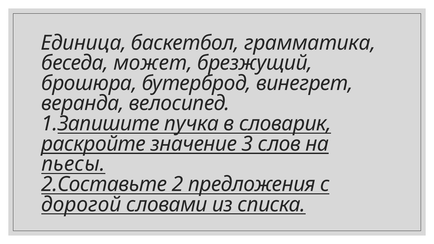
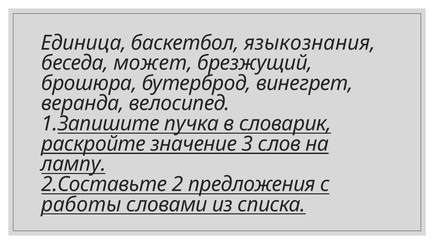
грамматика: грамматика -> языкознания (310, 43)
пьесы: пьесы -> лампу (73, 164)
дорогой: дорогой -> работы (81, 205)
